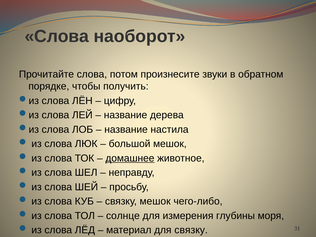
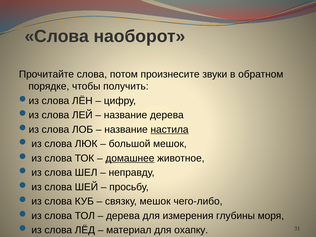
настила underline: none -> present (170, 129)
солнце: солнце -> дерева (123, 216)
для связку: связку -> охапку (191, 230)
